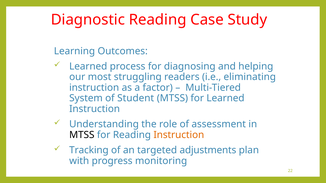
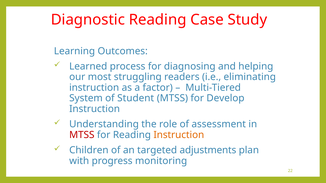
for Learned: Learned -> Develop (225, 98)
MTSS colour: black -> red (82, 135)
Tracking: Tracking -> Children (89, 150)
